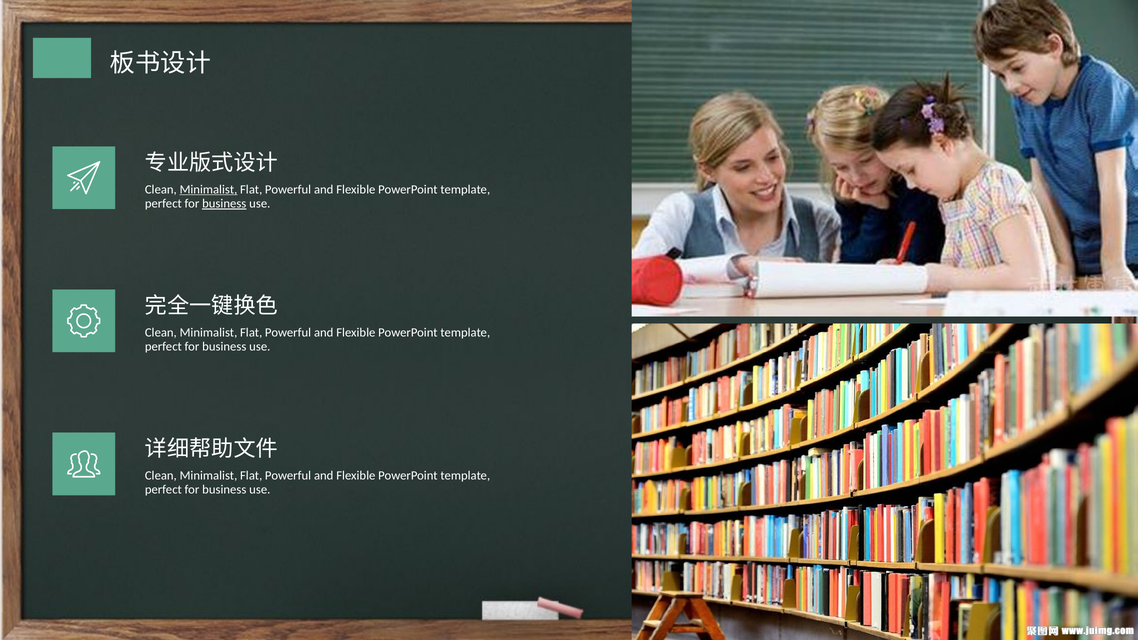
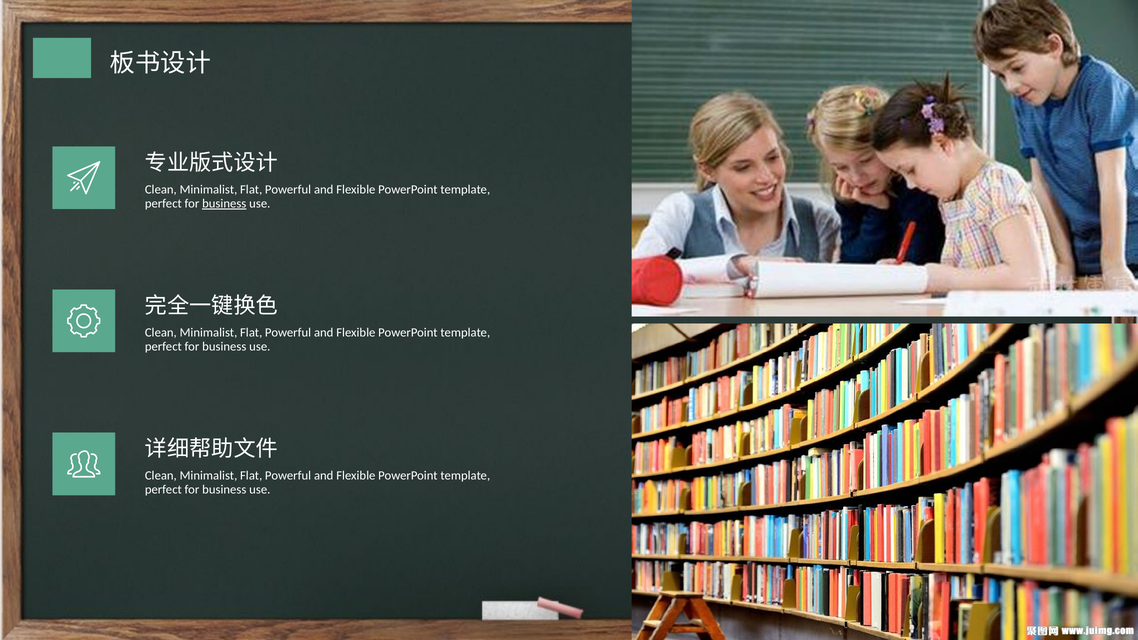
Minimalist underline: present -> none (208, 189)
